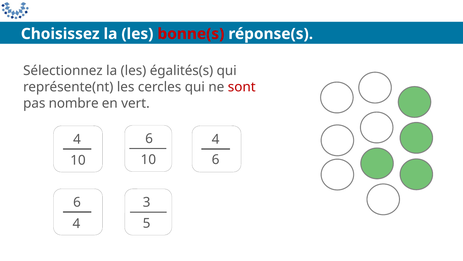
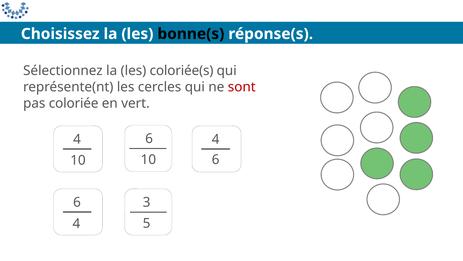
bonne(s colour: red -> black (191, 34)
égalités(s: égalités(s -> coloriée(s (182, 71)
nombre: nombre -> coloriée (74, 103)
